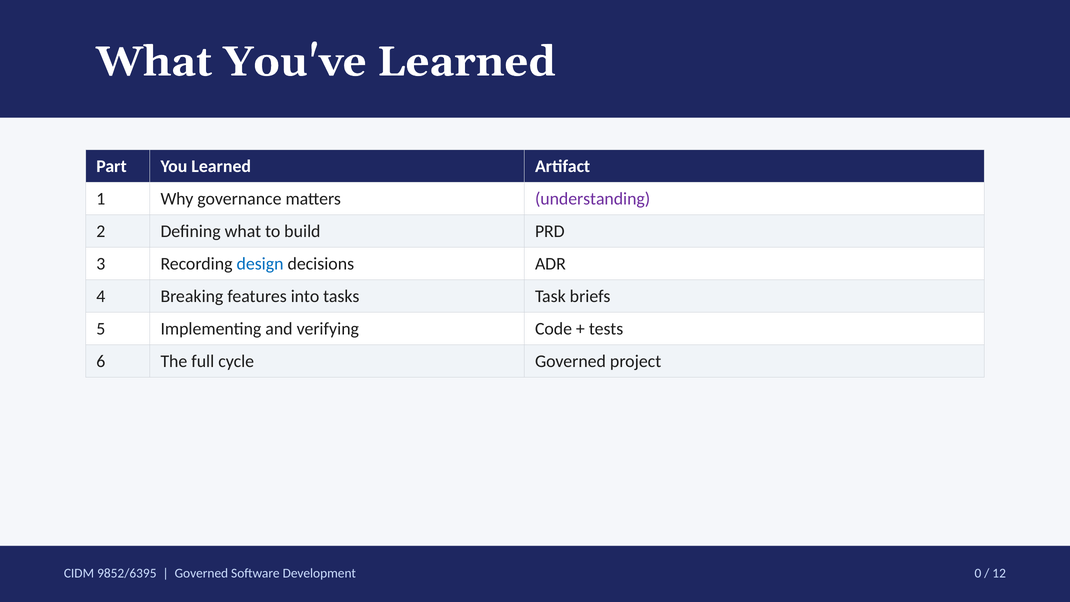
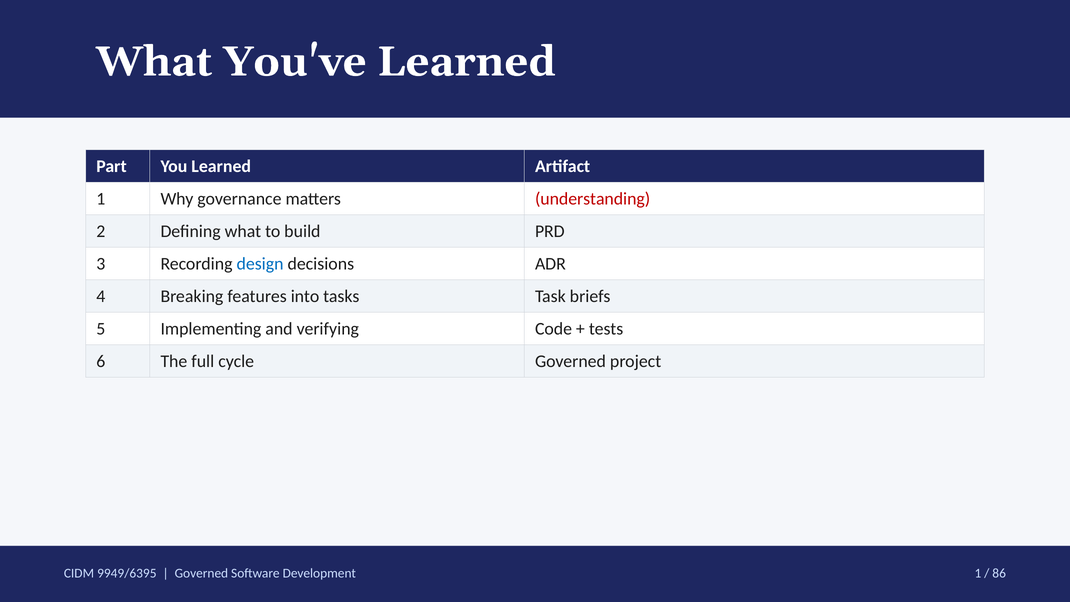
understanding colour: purple -> red (593, 199)
9852/6395: 9852/6395 -> 9949/6395 (127, 573)
Development 0: 0 -> 1 (978, 573)
12: 12 -> 86 (999, 573)
